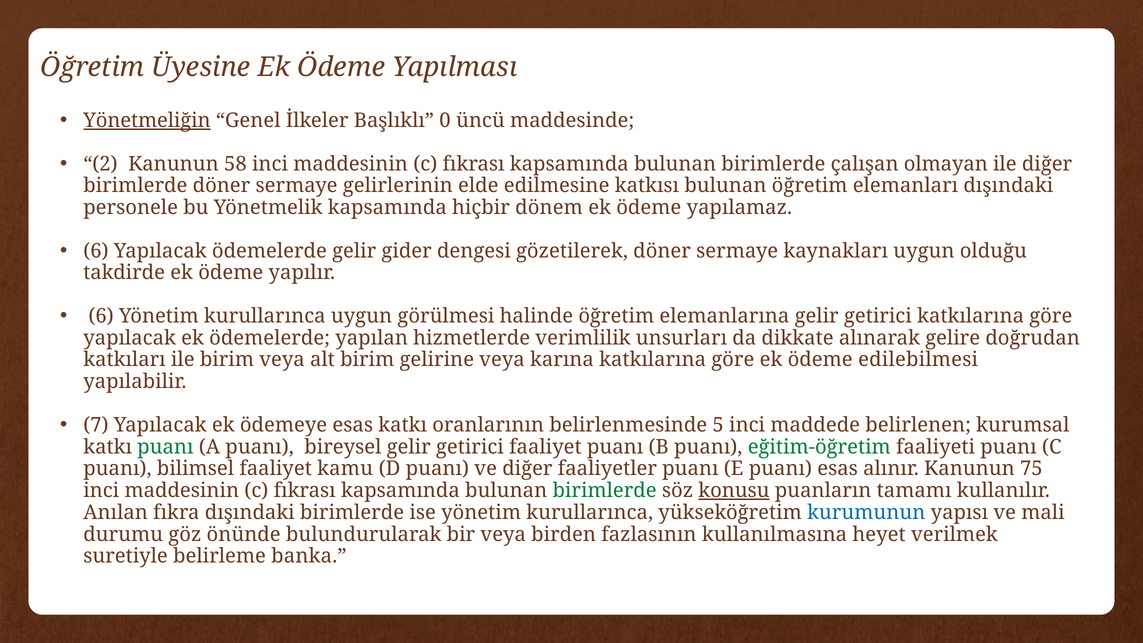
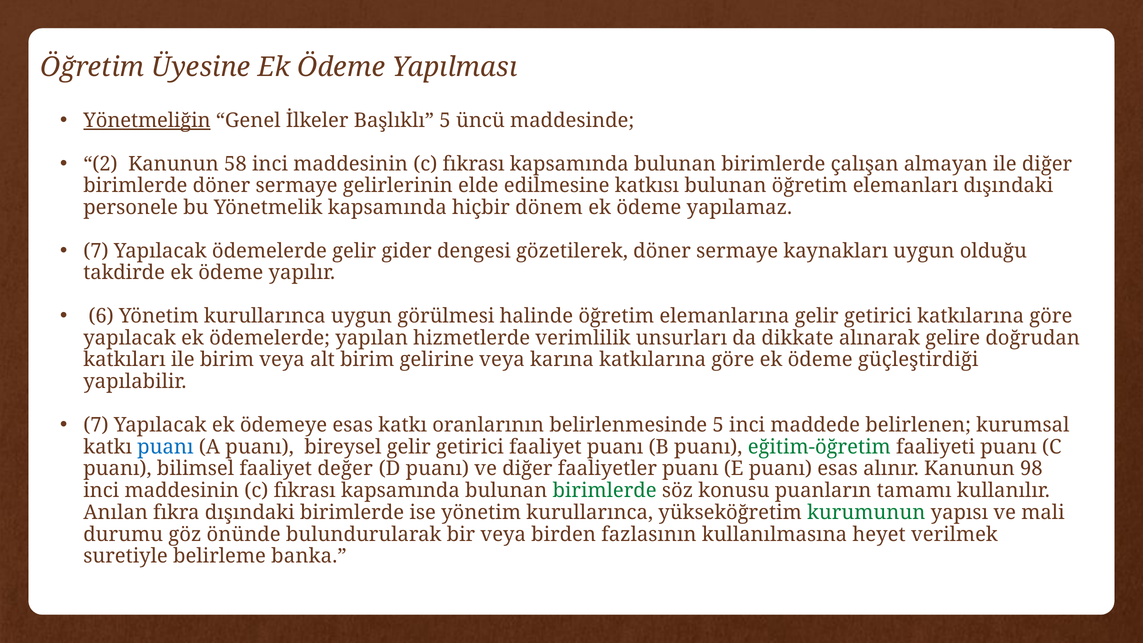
Başlıklı 0: 0 -> 5 (445, 121)
olmayan: olmayan -> almayan (946, 164)
6: 6 -> 7 (96, 251)
edilebilmesi: edilebilmesi -> güçleştirdiği (918, 360)
puanı colour: green -> blue (165, 447)
kamu: kamu -> değer (345, 469)
75: 75 -> 98 (1031, 469)
konusu underline: present -> none (734, 491)
kurumunun colour: blue -> green (866, 513)
